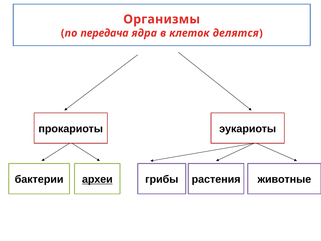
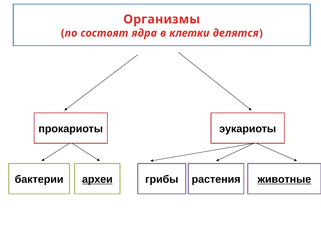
передача: передача -> состоят (104, 33)
клеток: клеток -> клетки (189, 33)
животные underline: none -> present (284, 179)
